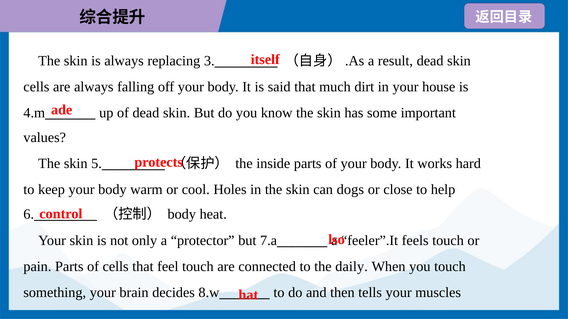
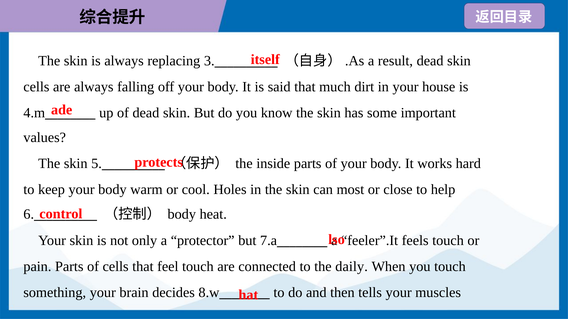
dogs: dogs -> most (350, 190)
